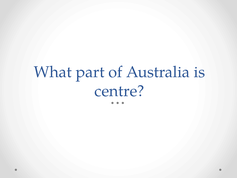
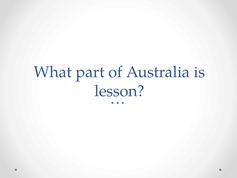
centre: centre -> lesson (119, 91)
